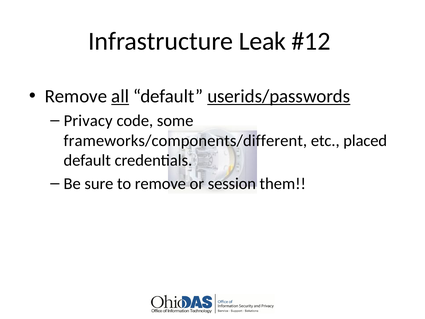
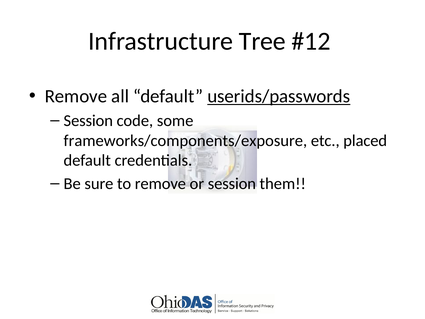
Leak: Leak -> Tree (262, 41)
all underline: present -> none (120, 96)
Privacy: Privacy -> Session (88, 121)
frameworks/components/different: frameworks/components/different -> frameworks/components/exposure (185, 140)
